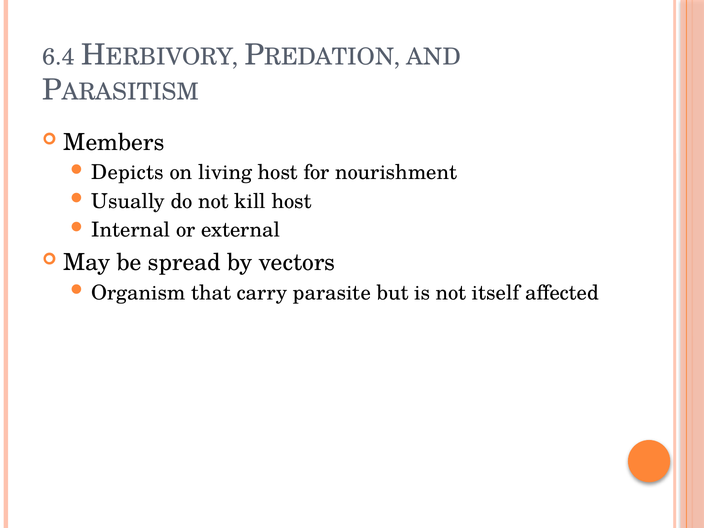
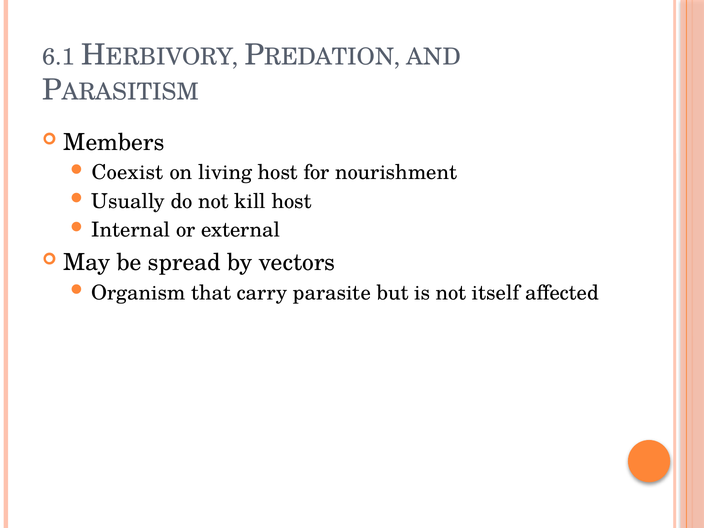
6.4: 6.4 -> 6.1 (58, 57)
Depicts: Depicts -> Coexist (128, 173)
